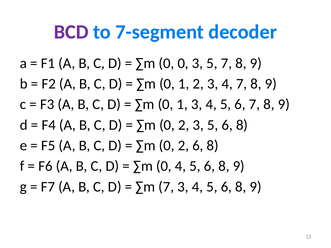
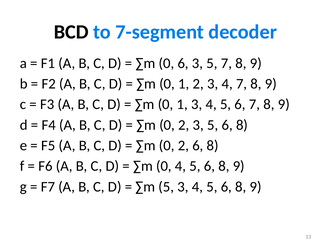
BCD colour: purple -> black (71, 32)
0 0: 0 -> 6 (183, 63)
∑m 7: 7 -> 5 (166, 187)
